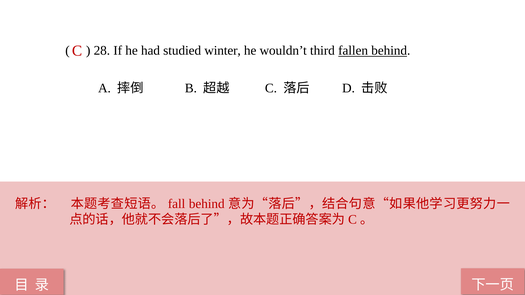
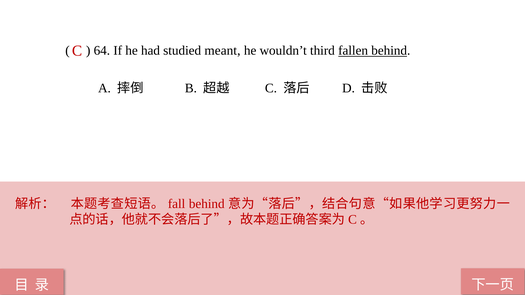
28: 28 -> 64 (102, 50)
winter: winter -> meant (222, 50)
